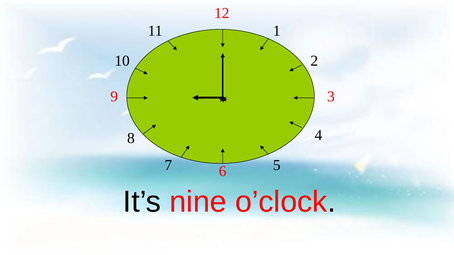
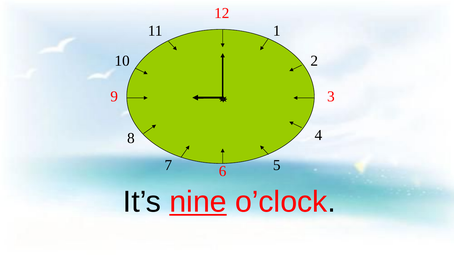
nine underline: none -> present (198, 202)
